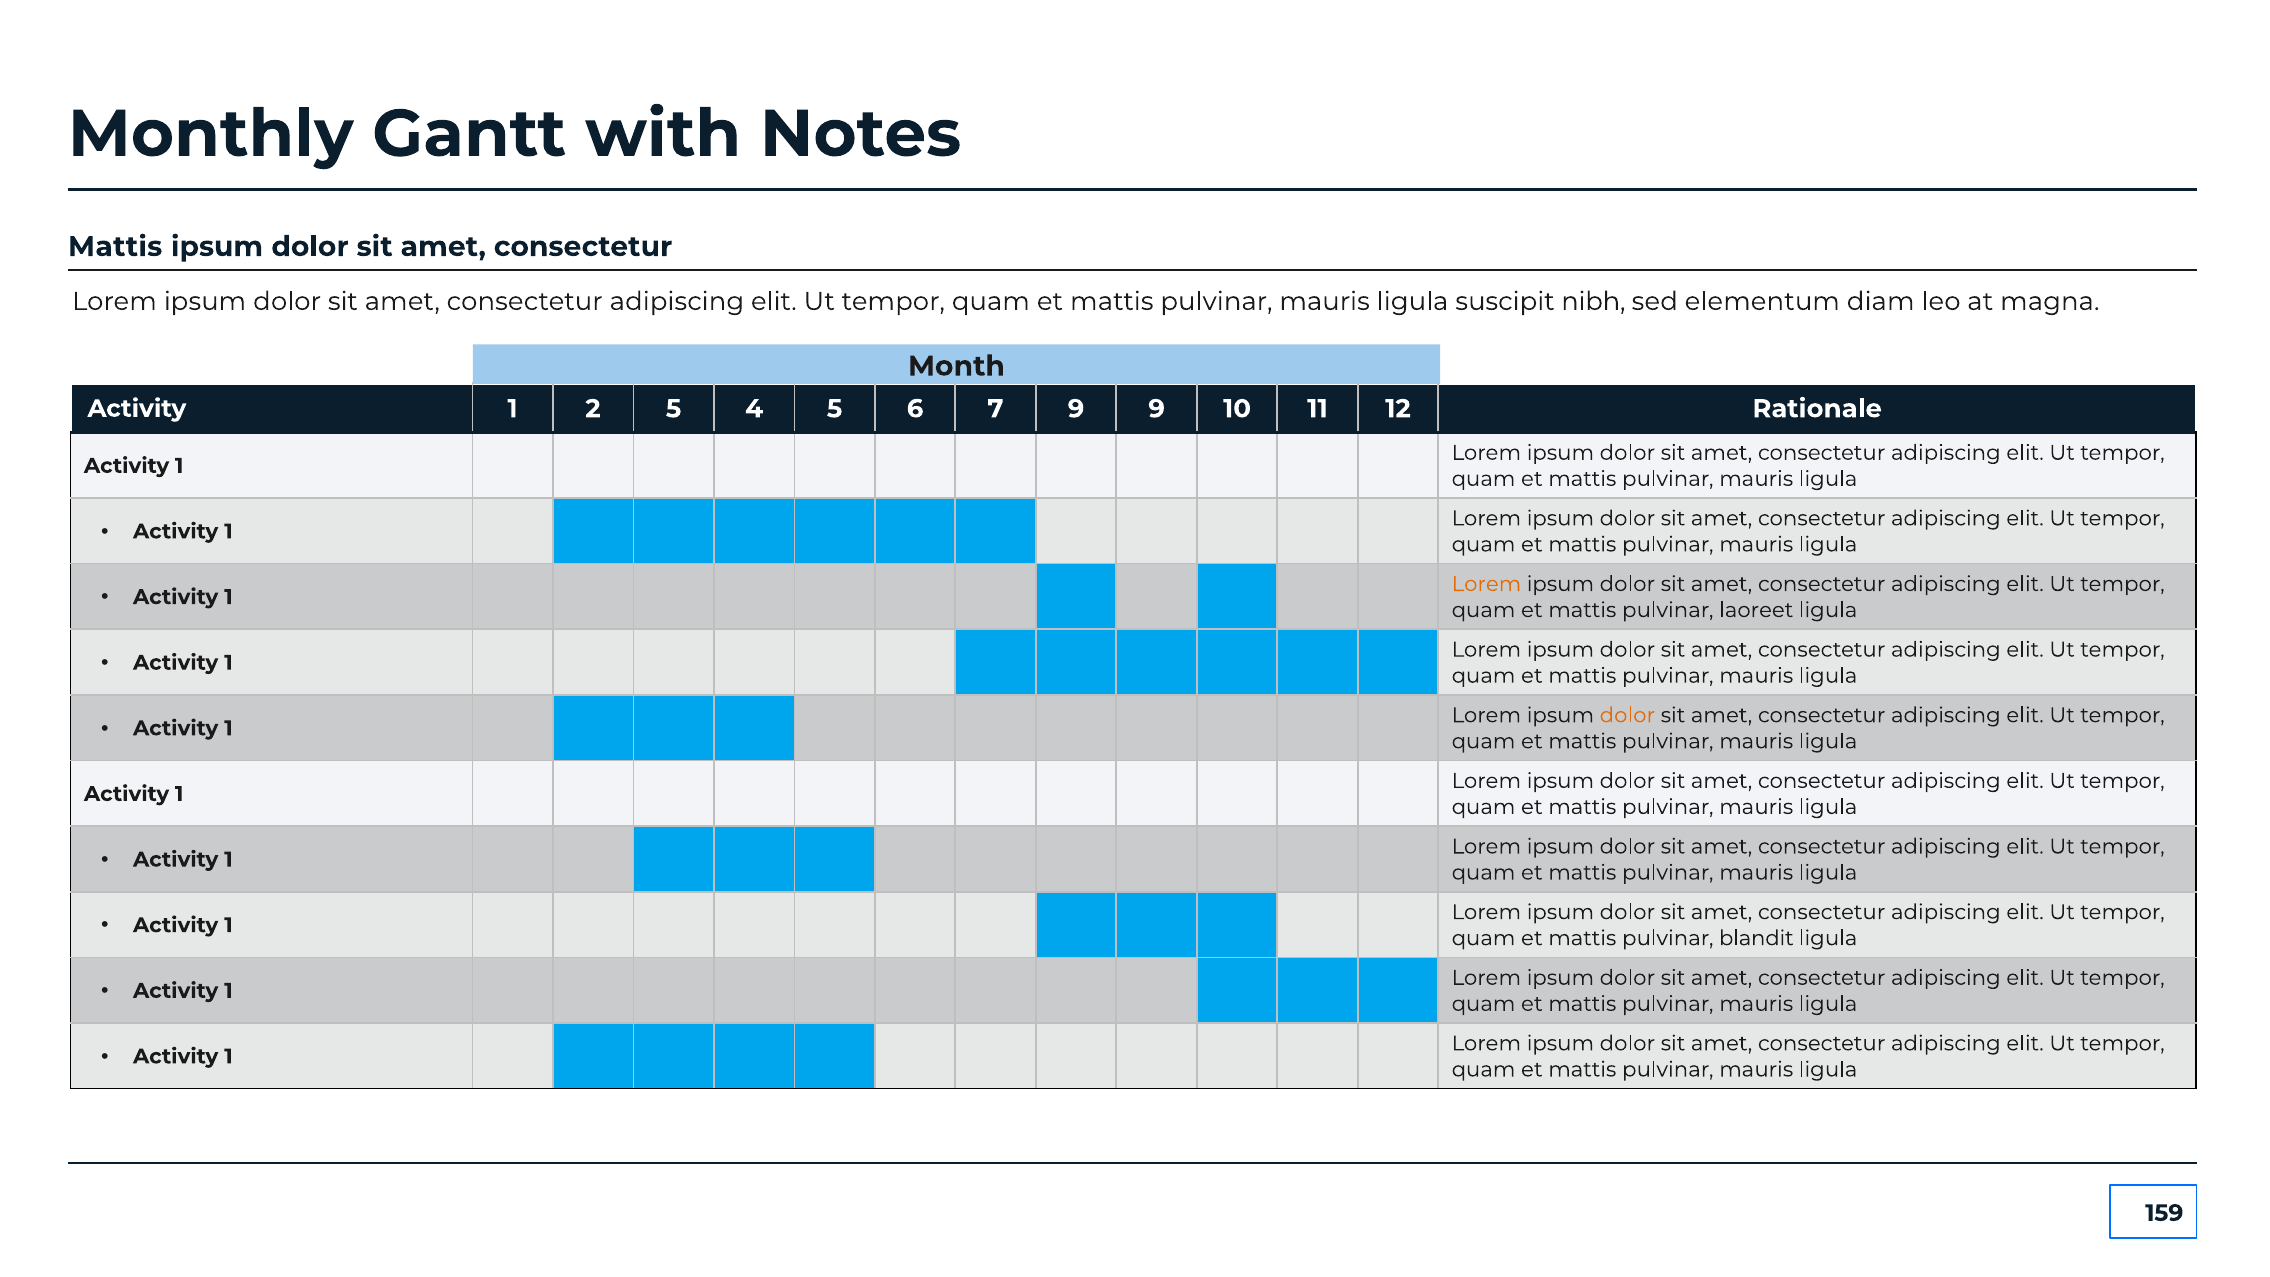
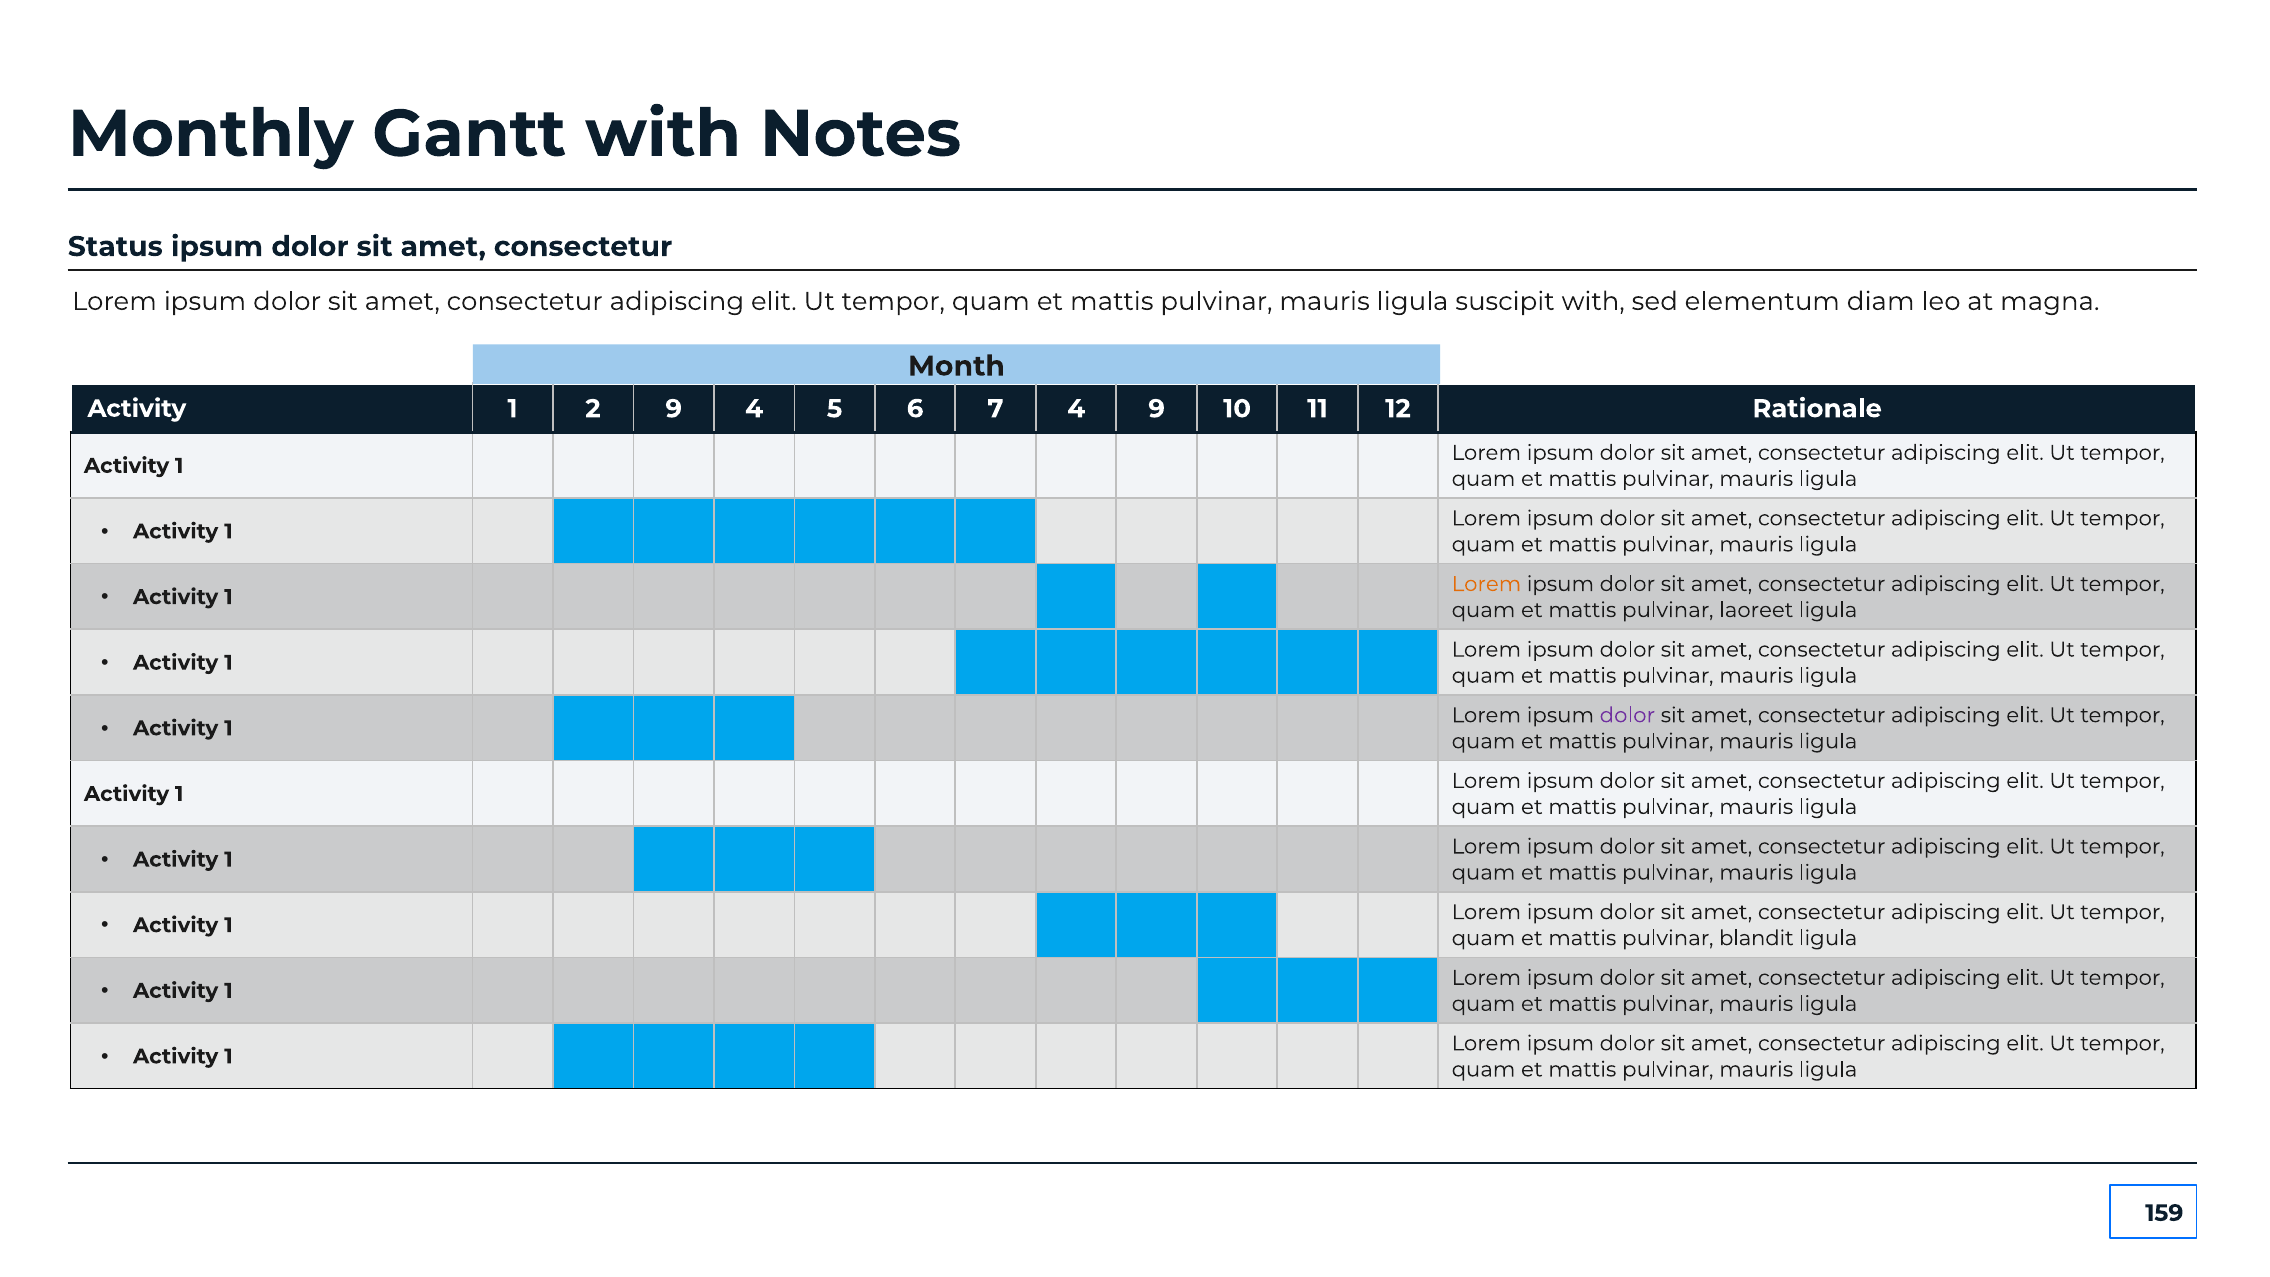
Mattis: Mattis -> Status (115, 247)
suscipit nibh: nibh -> with (1593, 301)
2 5: 5 -> 9 (674, 409)
7 9: 9 -> 4 (1076, 409)
dolor colour: orange -> purple (1627, 715)
